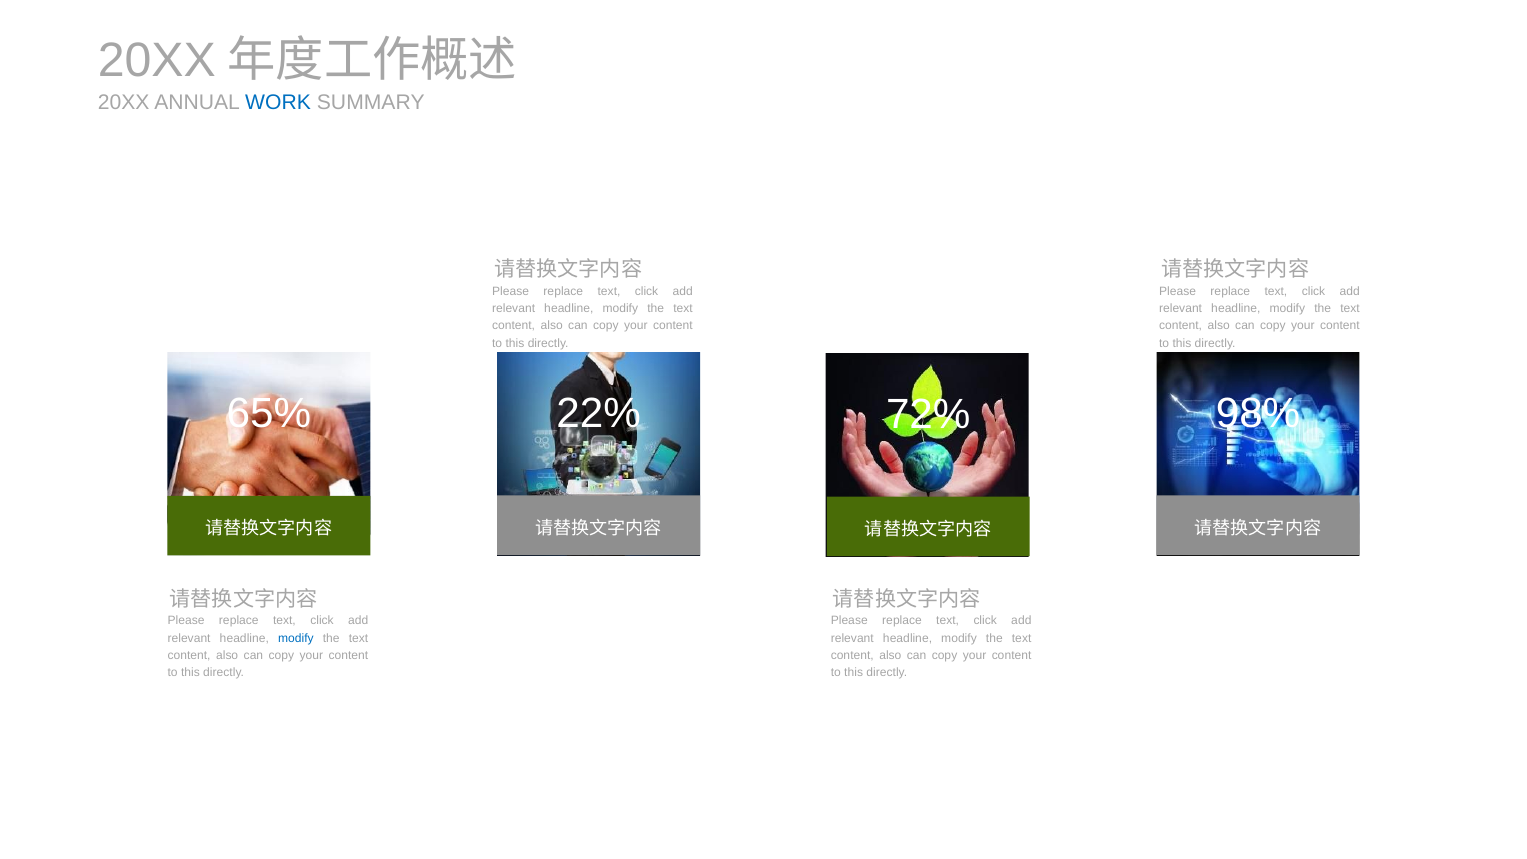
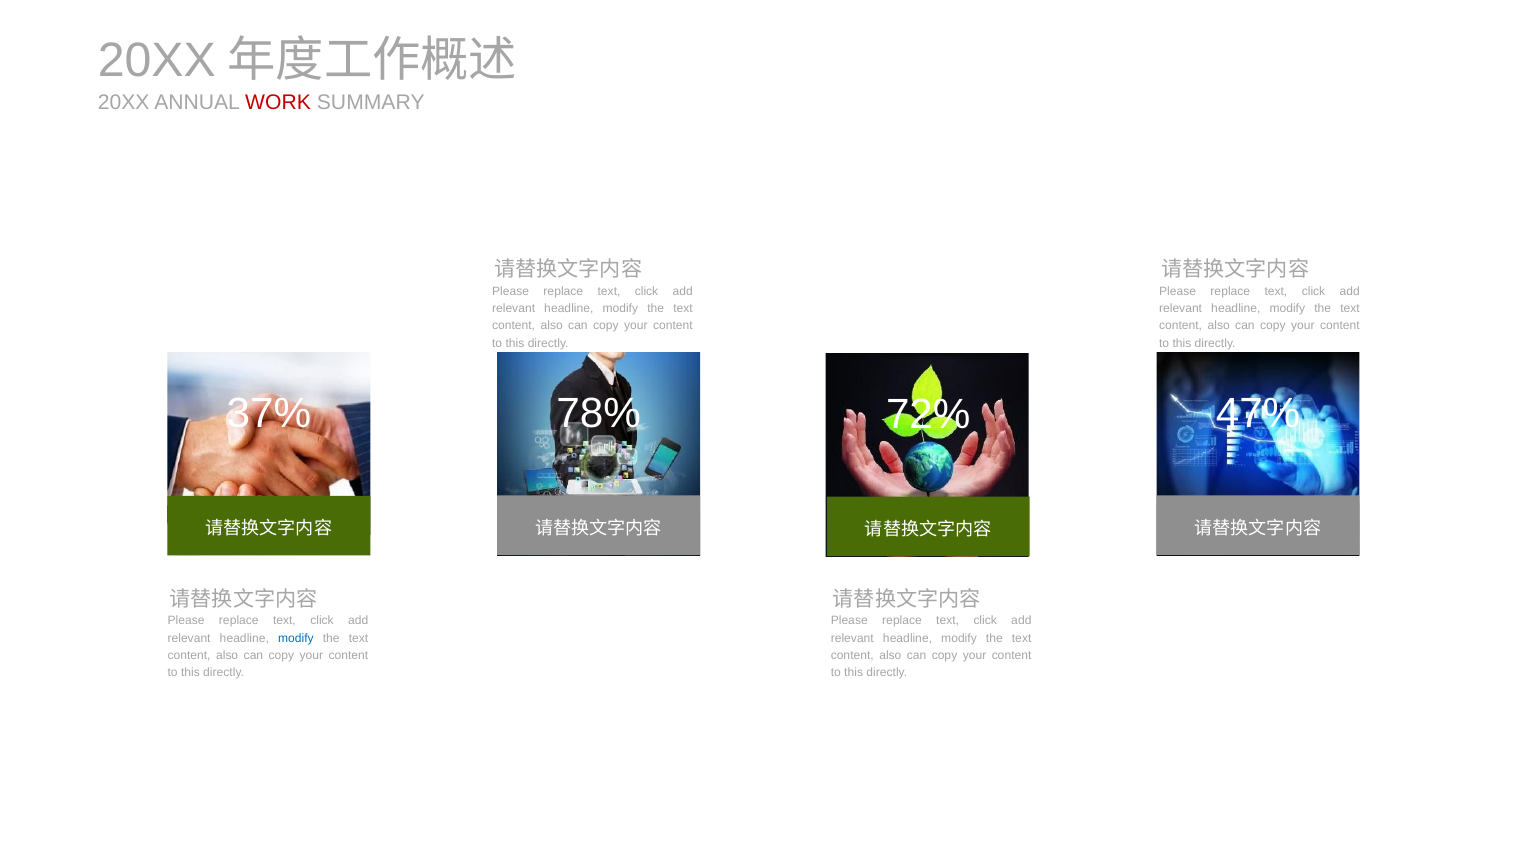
WORK colour: blue -> red (278, 102)
22%: 22% -> 78% (599, 413)
98%: 98% -> 47% (1258, 413)
65%: 65% -> 37% (269, 414)
